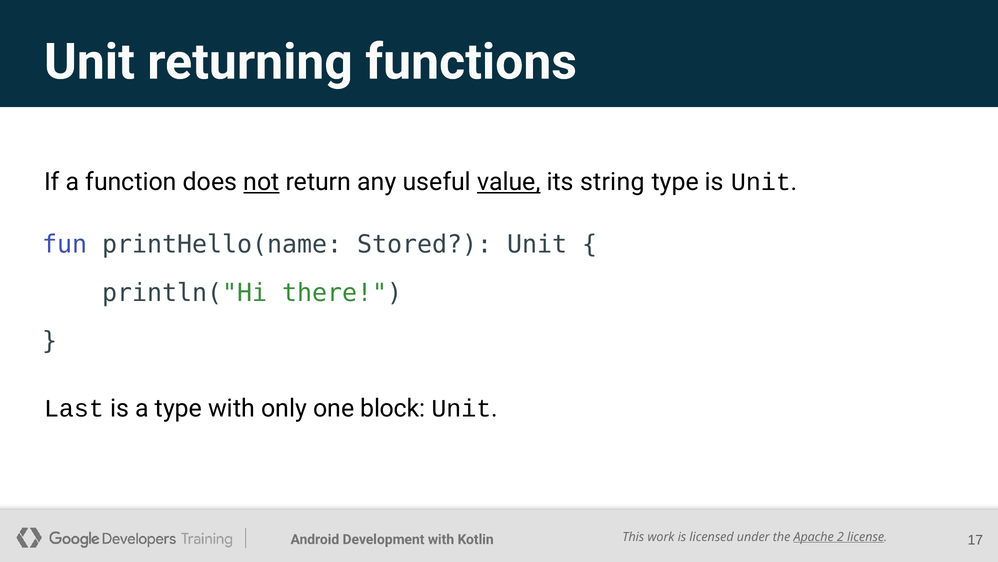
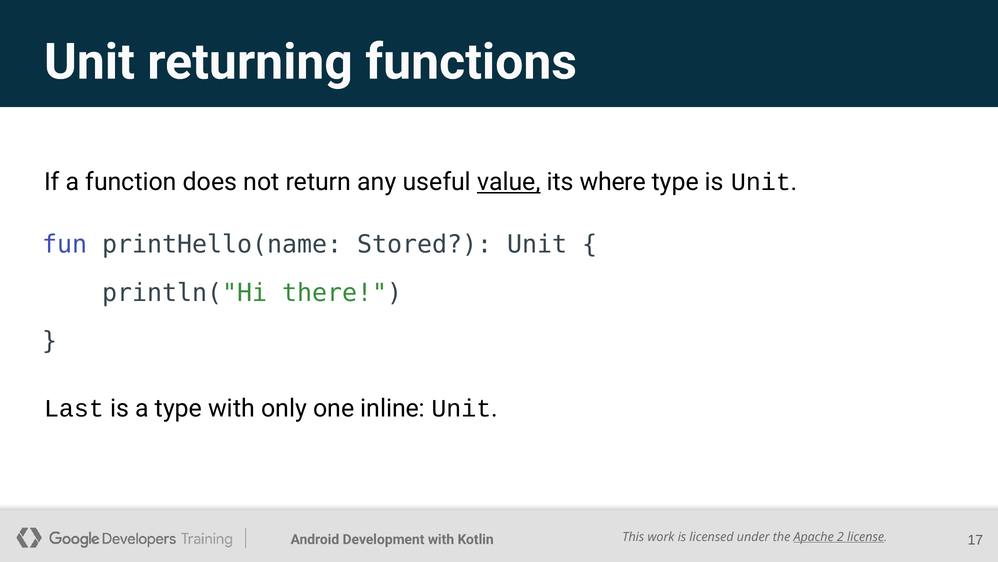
not underline: present -> none (261, 182)
string: string -> where (613, 182)
block: block -> inline (393, 408)
